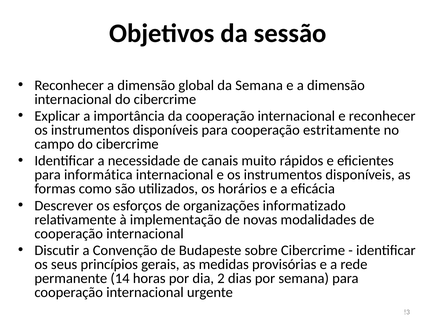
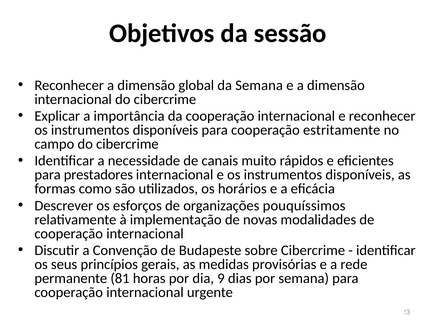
informática: informática -> prestadores (98, 175)
informatizado: informatizado -> pouquíssimos (304, 206)
14: 14 -> 81 (120, 278)
2: 2 -> 9 (221, 278)
